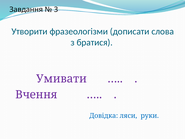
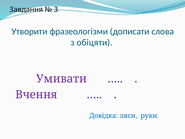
братися: братися -> обіцяти (95, 42)
